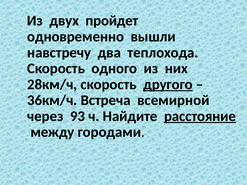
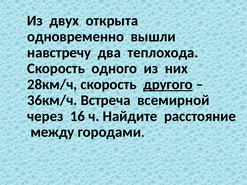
пройдет: пройдет -> открыта (112, 21)
93: 93 -> 16 (78, 116)
расстояние underline: present -> none (200, 116)
